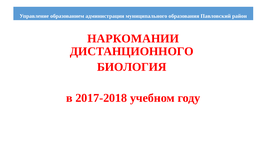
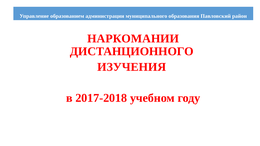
БИОЛОГИЯ: БИОЛОГИЯ -> ИЗУЧЕНИЯ (132, 67)
